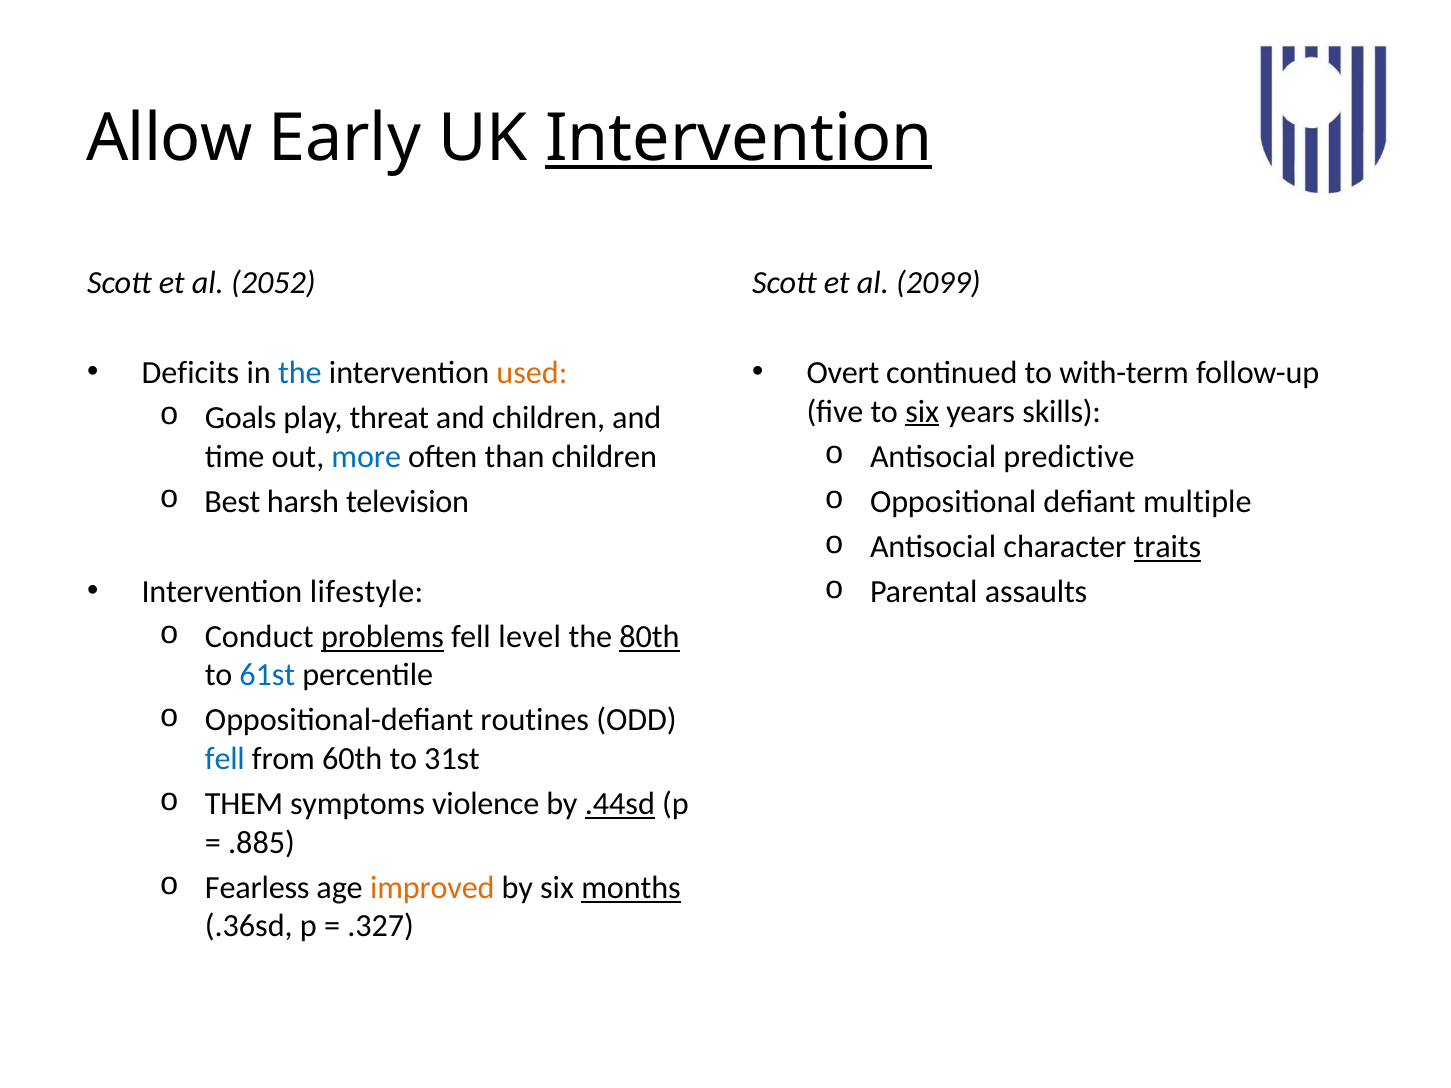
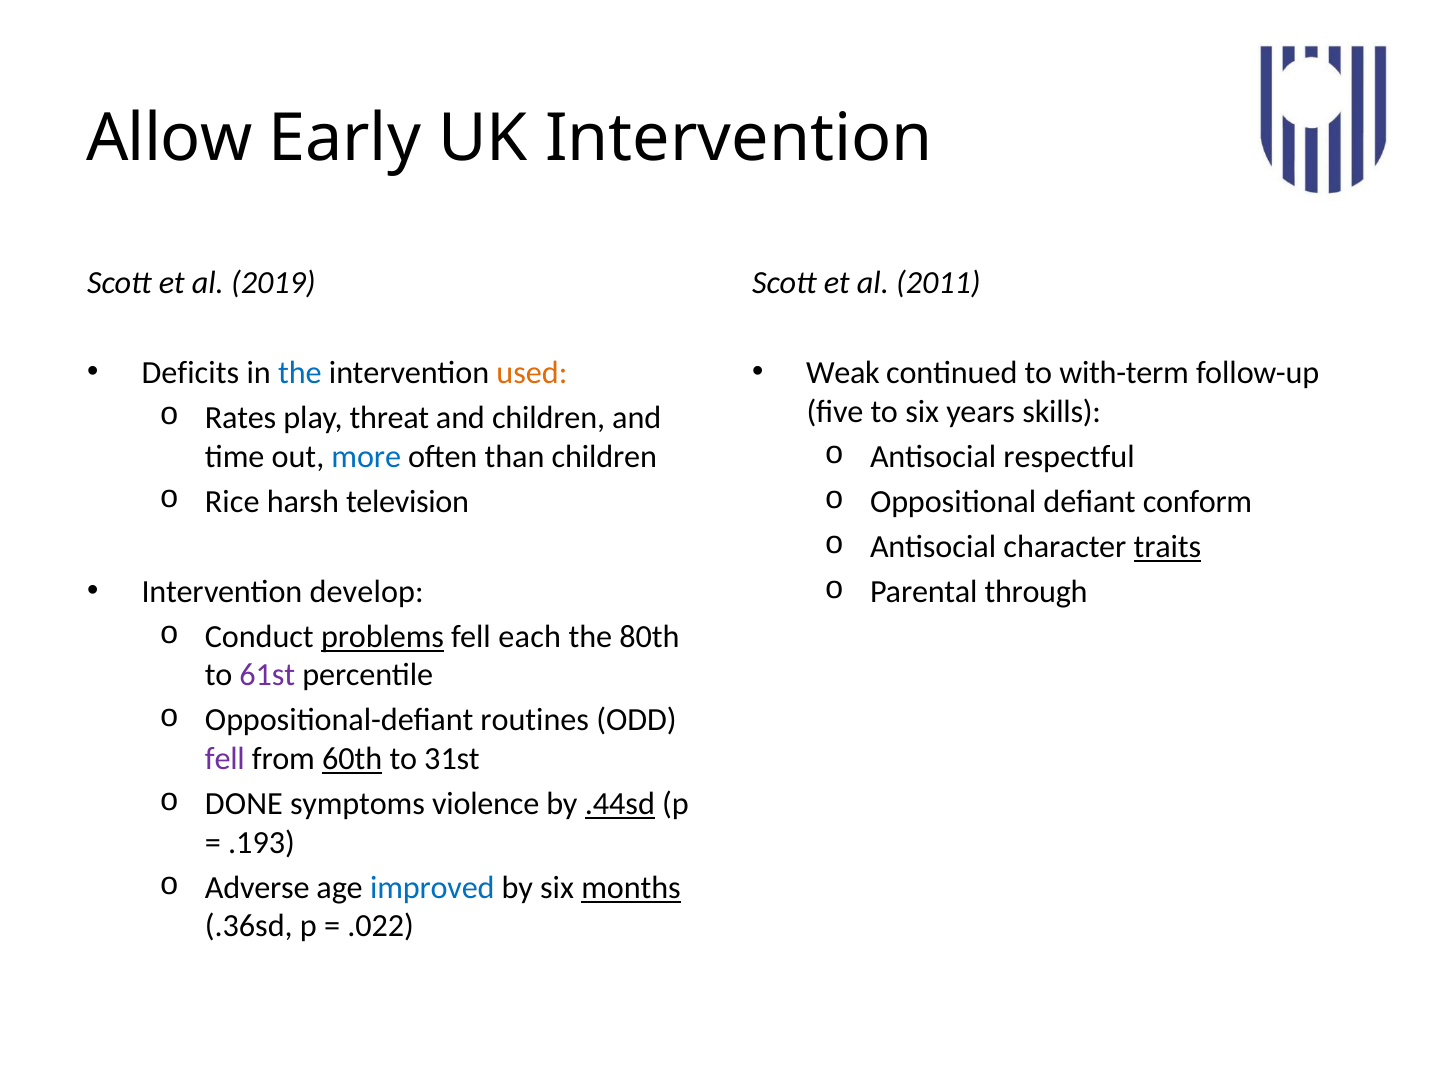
Intervention underline: present -> none (739, 139)
2052: 2052 -> 2019 (273, 283)
2099: 2099 -> 2011 (938, 283)
Overt: Overt -> Weak (843, 373)
six underline: present -> none (922, 412)
Goals: Goals -> Rates (241, 418)
predictive: predictive -> respectful (1069, 457)
Best: Best -> Rice (232, 502)
multiple: multiple -> conform (1198, 502)
lifestyle: lifestyle -> develop (367, 592)
assaults: assaults -> through (1036, 592)
level: level -> each (530, 637)
80th underline: present -> none (650, 637)
61st colour: blue -> purple (267, 675)
fell colour: blue -> purple (225, 759)
60th underline: none -> present (352, 759)
THEM: THEM -> DONE (244, 804)
.885: .885 -> .193 (261, 843)
Fearless: Fearless -> Adverse (257, 888)
improved colour: orange -> blue (432, 888)
.327: .327 -> .022 (381, 927)
